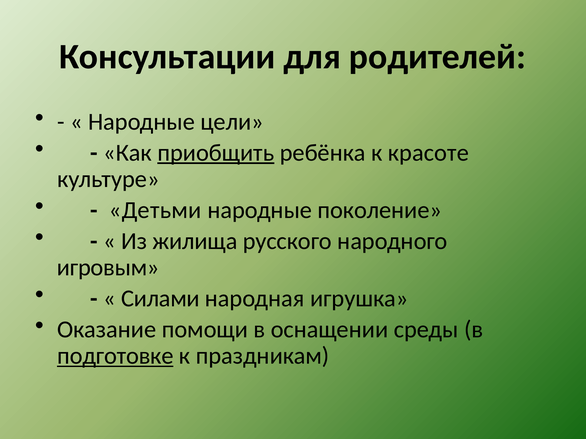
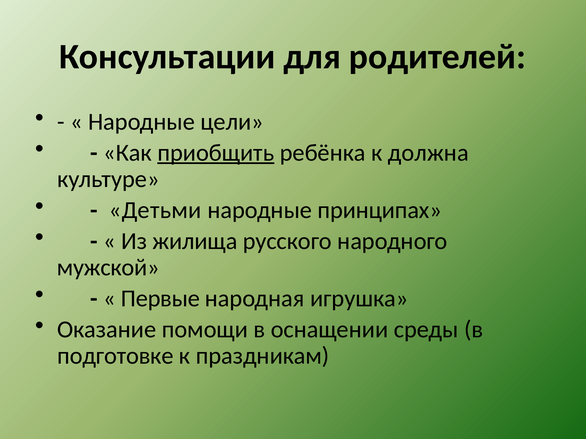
красоте: красоте -> должна (428, 153)
поколение: поколение -> принципах (380, 210)
игровым: игровым -> мужской (108, 268)
Силами: Силами -> Первые (160, 299)
подготовке underline: present -> none (115, 356)
